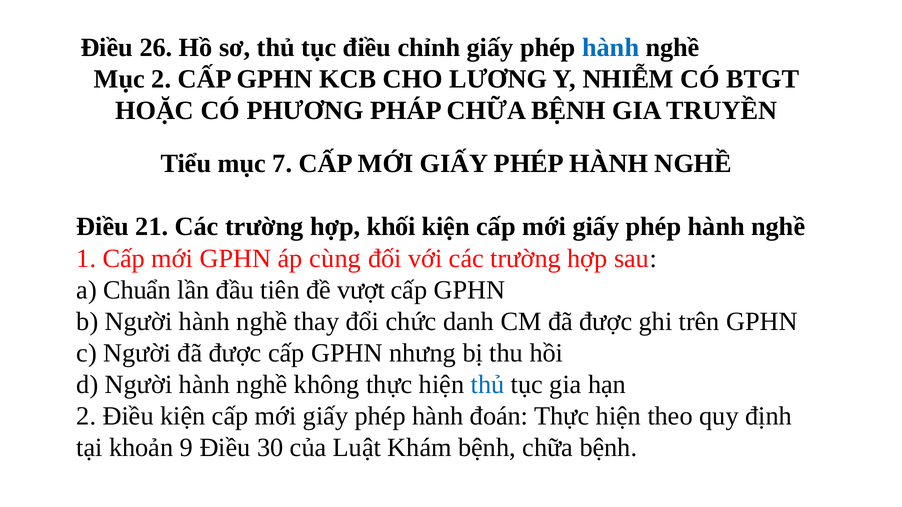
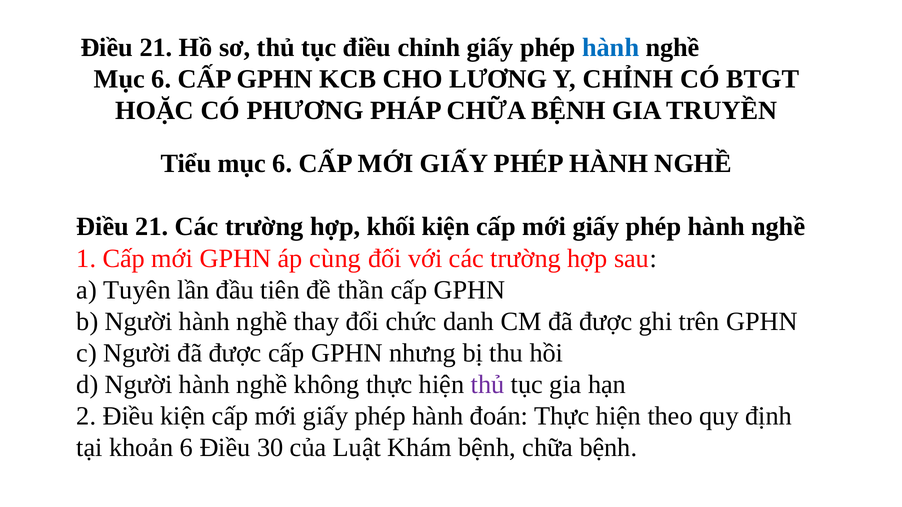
26: 26 -> 21 (156, 48)
2: 2 -> 6 (161, 79)
Y NHIỄM: NHIỄM -> CHỈNH (628, 79)
Tiểu mục 7: 7 -> 6 (282, 164)
Chuẩn: Chuẩn -> Tuyên (137, 290)
vượt: vượt -> thần (361, 290)
thủ colour: blue -> purple (488, 385)
khoản 9: 9 -> 6 (186, 448)
